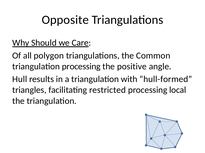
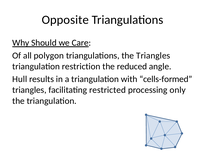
the Common: Common -> Triangles (153, 56)
triangulation processing: processing -> restriction (81, 67)
positive: positive -> reduced (132, 67)
hull-formed: hull-formed -> cells-formed (166, 79)
local: local -> only (178, 90)
